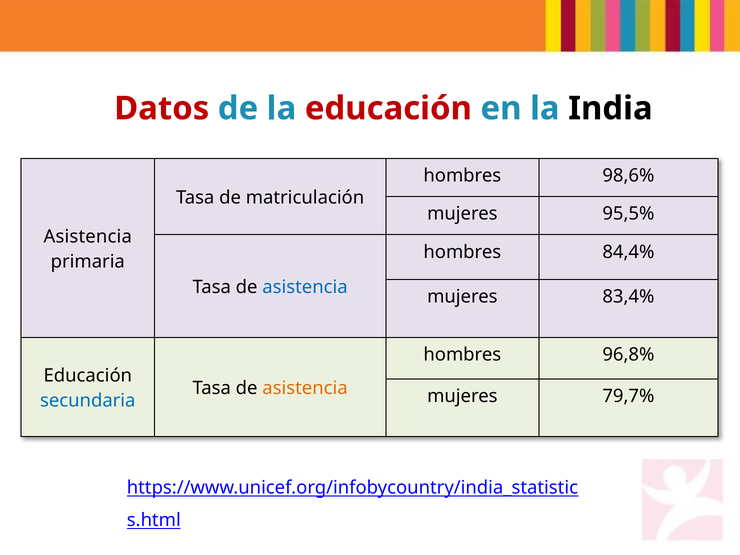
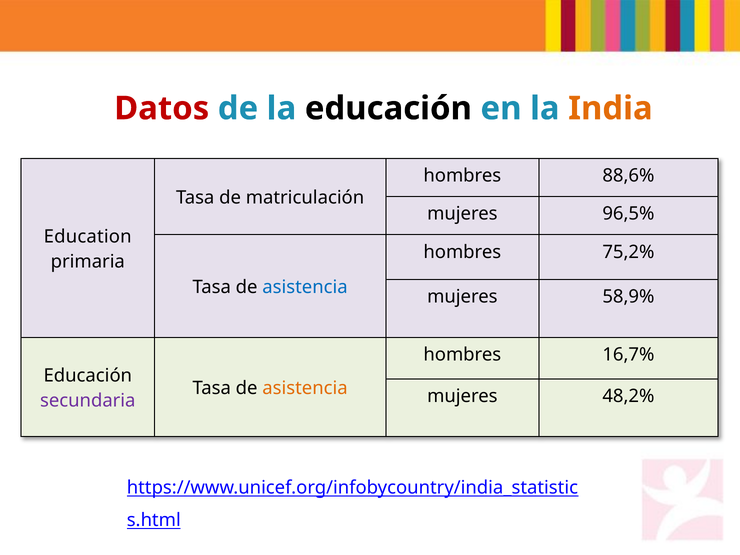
educación colour: red -> black (388, 108)
India colour: black -> orange (610, 108)
98,6%: 98,6% -> 88,6% (628, 176)
95,5%: 95,5% -> 96,5% (628, 214)
Asistencia: Asistencia -> Education (88, 236)
84,4%: 84,4% -> 75,2% (628, 252)
83,4%: 83,4% -> 58,9% (628, 297)
96,8%: 96,8% -> 16,7% (628, 355)
79,7%: 79,7% -> 48,2% (628, 396)
secundaria colour: blue -> purple (88, 401)
